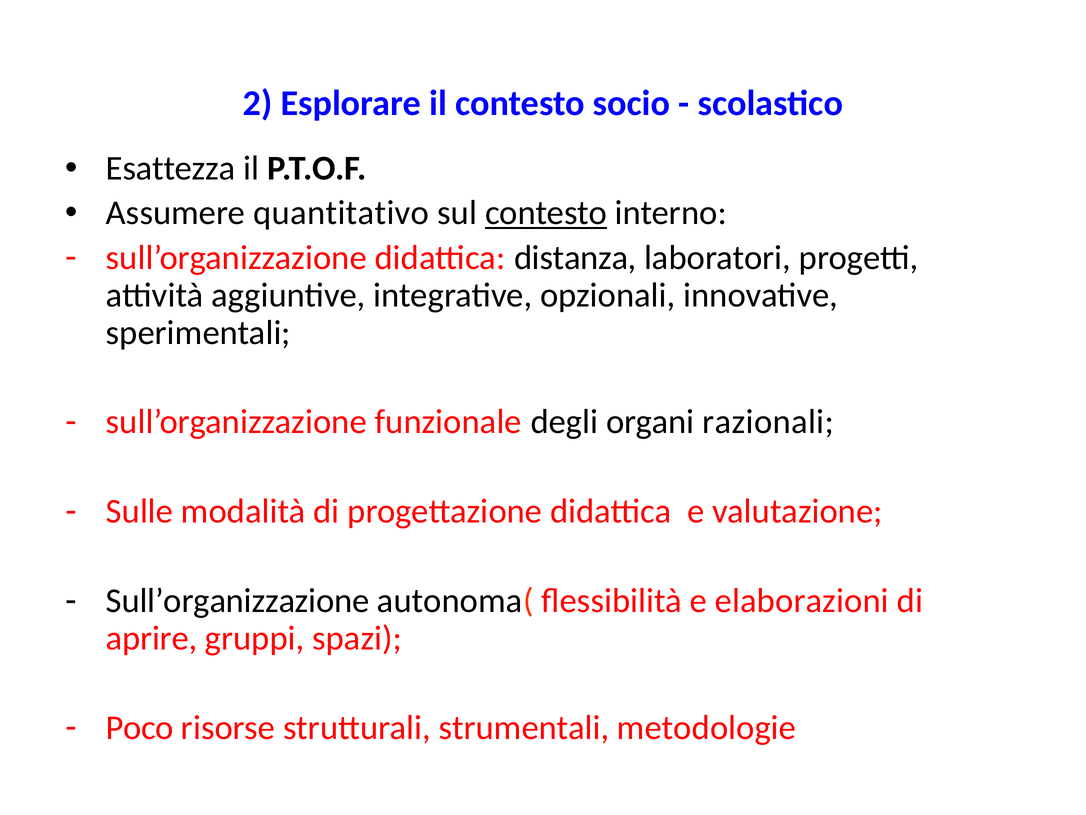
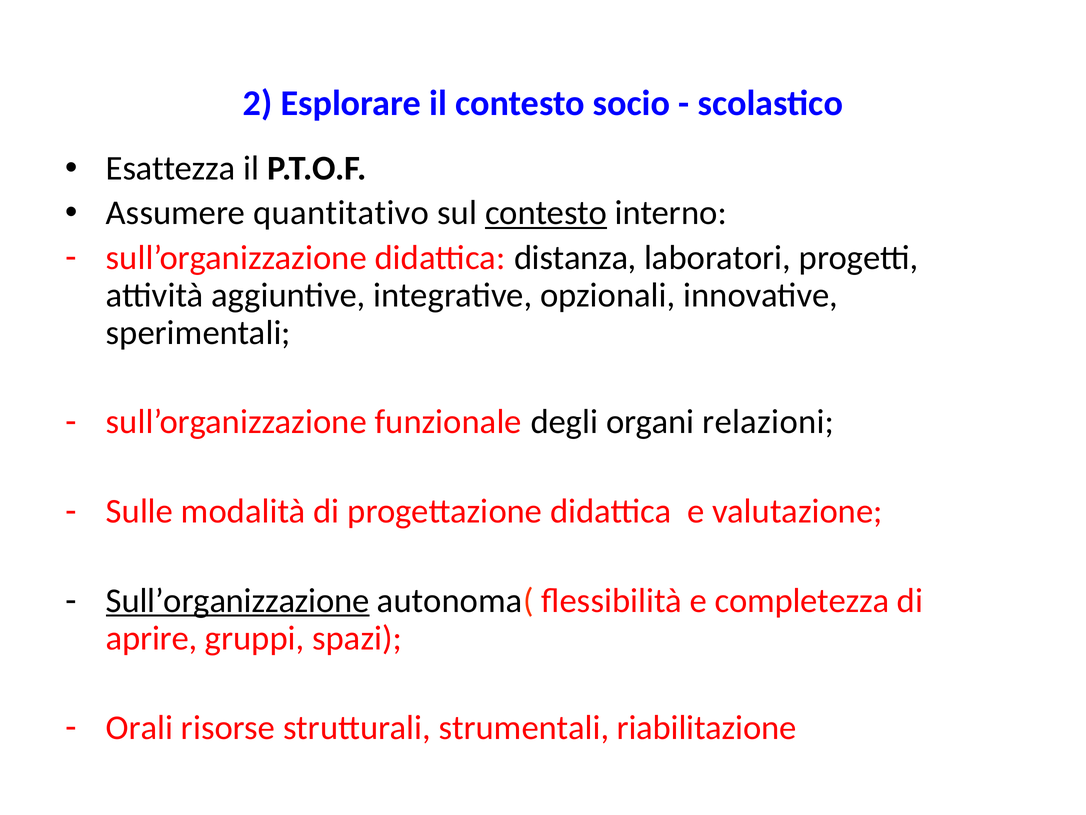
razionali: razionali -> relazioni (768, 422)
Sull’organizzazione underline: none -> present (238, 600)
elaborazioni: elaborazioni -> completezza (802, 600)
Poco: Poco -> Orali (140, 727)
metodologie: metodologie -> riabilitazione (707, 727)
